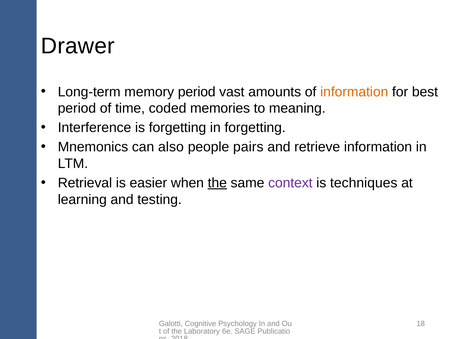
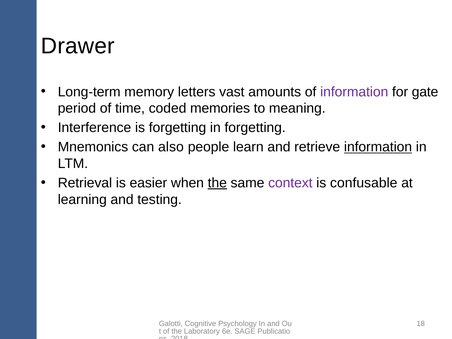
memory period: period -> letters (197, 92)
information colour: orange -> purple (354, 92)
best: best -> gate (425, 92)
pairs: pairs -> learn (248, 147)
information underline: none -> present (378, 147)
techniques: techniques -> confusable (364, 183)
